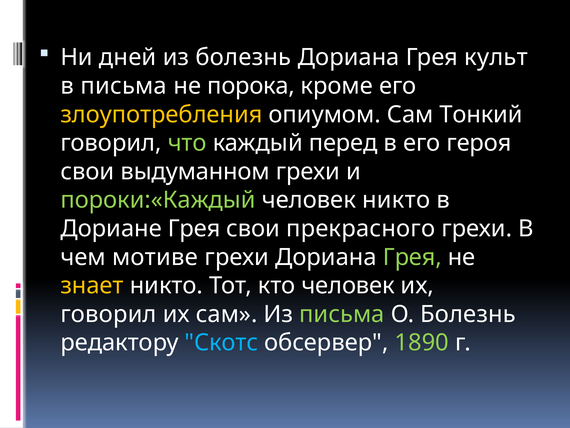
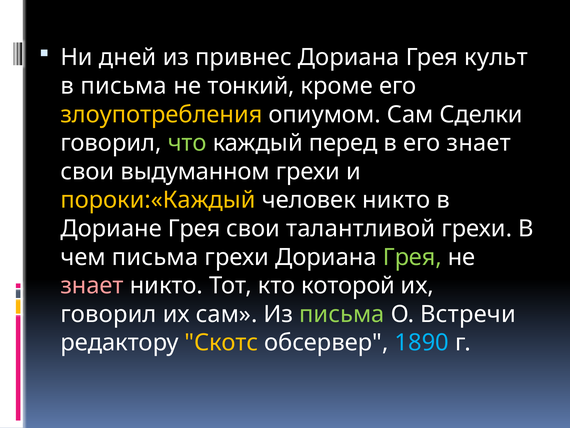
из болезнь: болезнь -> привнес (243, 57)
порока: порока -> тонкий (251, 86)
Тонкий: Тонкий -> Сделки (481, 114)
его героя: героя -> знает (479, 143)
пороки:«Каждый colour: light green -> yellow (158, 200)
прекрасного: прекрасного -> талантливой (361, 228)
чем мотиве: мотиве -> письма (155, 257)
знает colour: yellow -> pink (92, 285)
кто человек: человек -> которой (348, 285)
О Болезнь: Болезнь -> Встречи (468, 314)
Скотс colour: light blue -> yellow (221, 342)
1890 colour: light green -> light blue (422, 342)
